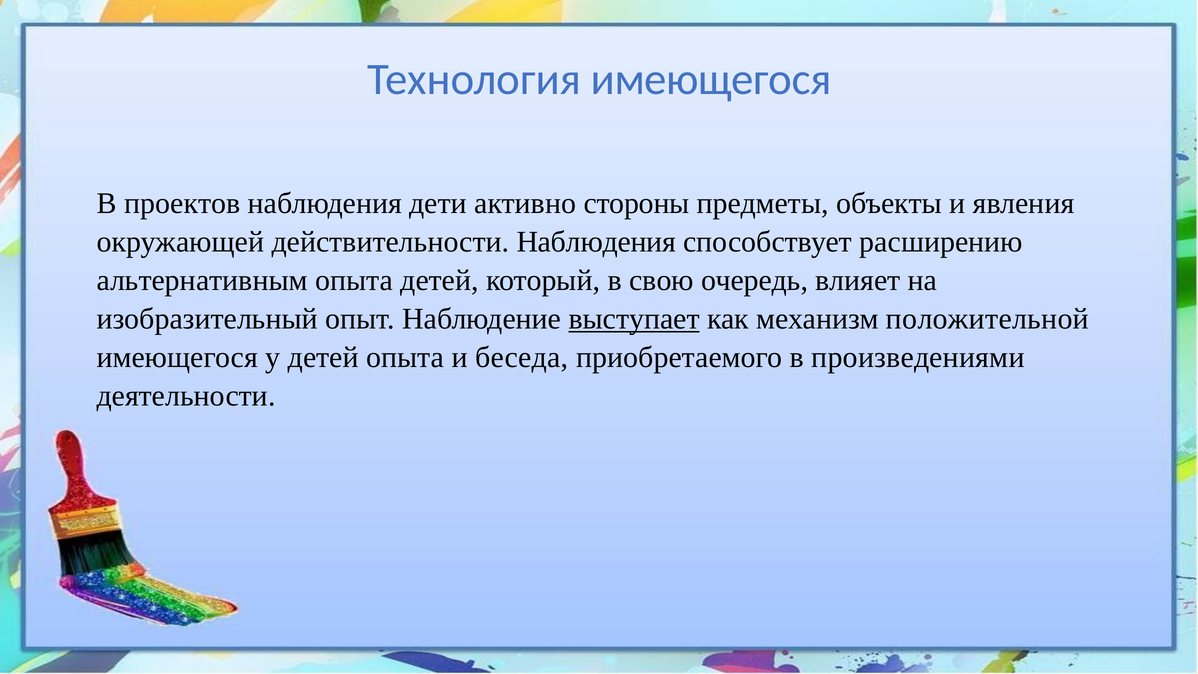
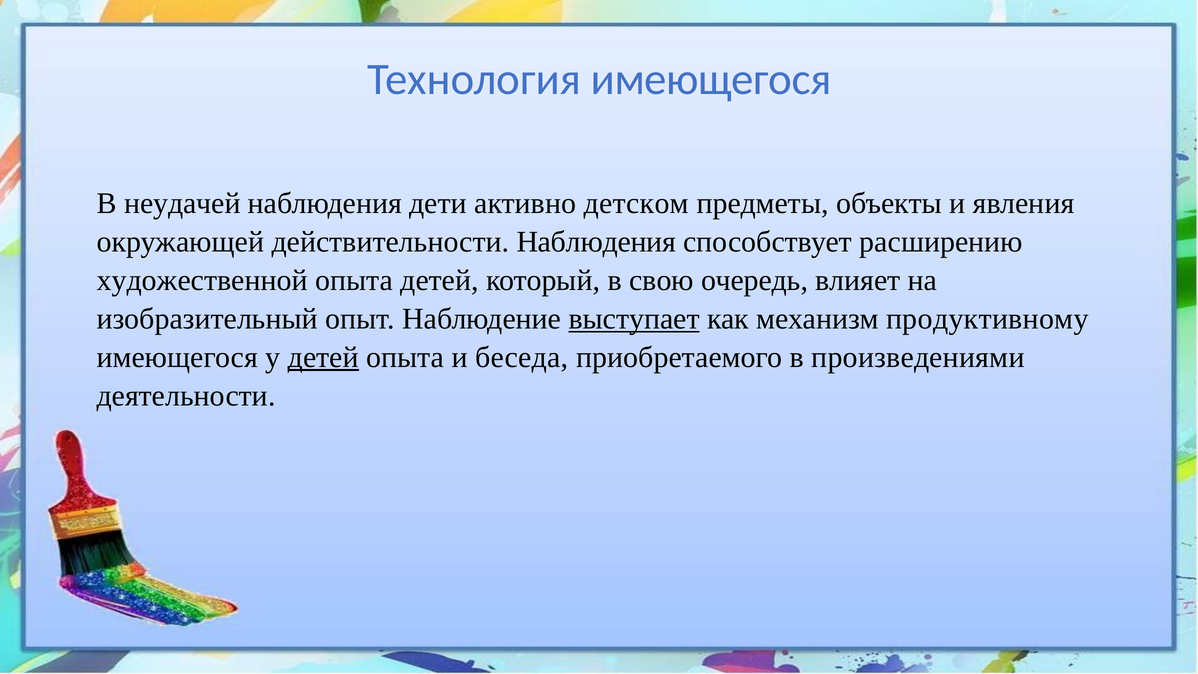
проектов: проектов -> неудачей (182, 203)
стороны: стороны -> детском (636, 203)
альтернативным: альтернативным -> художественной (202, 280)
положительной: положительной -> продуктивному (987, 319)
детей underline: none -> present (323, 357)
